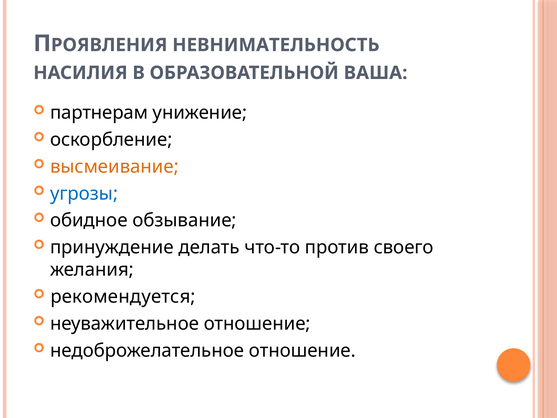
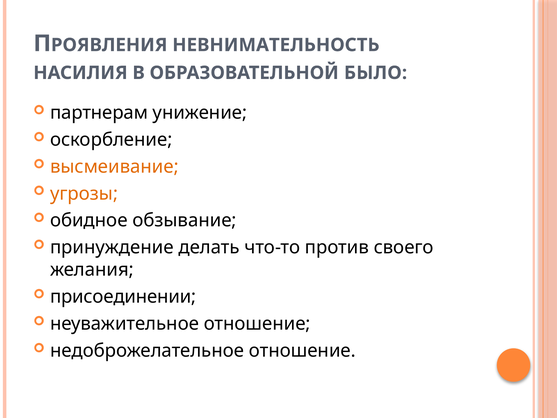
ВАША: ВАША -> БЫЛО (376, 73)
угрозы colour: blue -> orange (84, 193)
рекомендуется: рекомендуется -> присоединении (123, 297)
